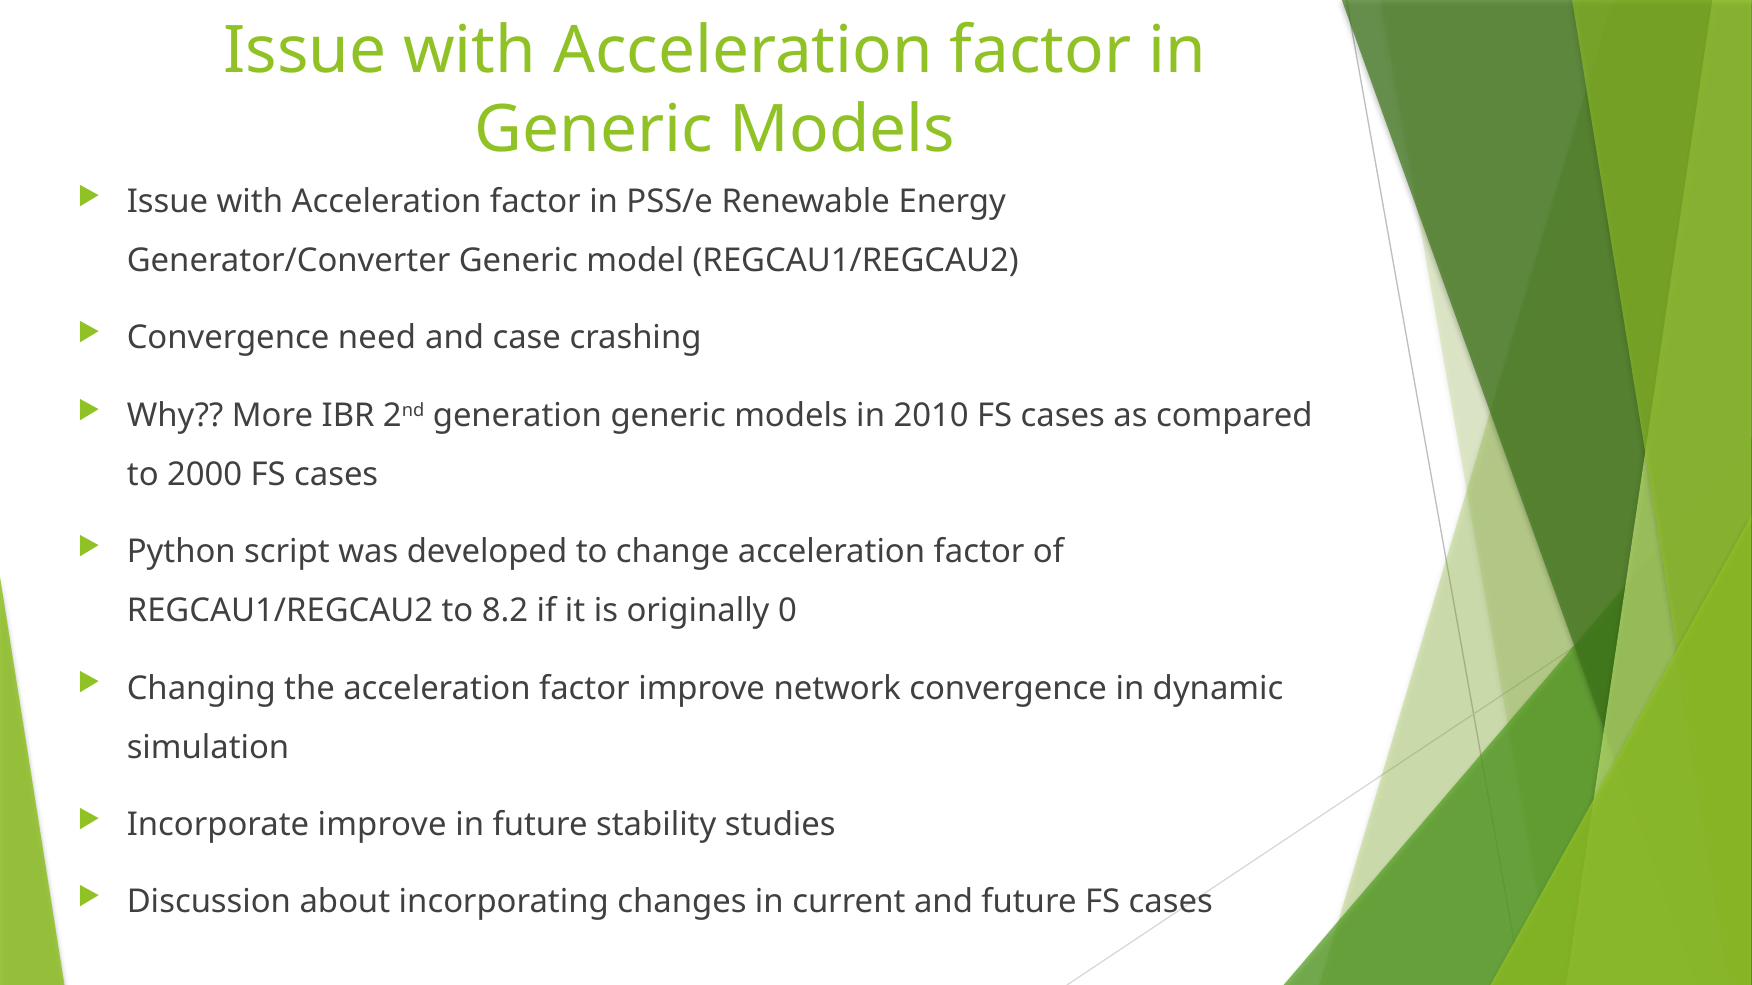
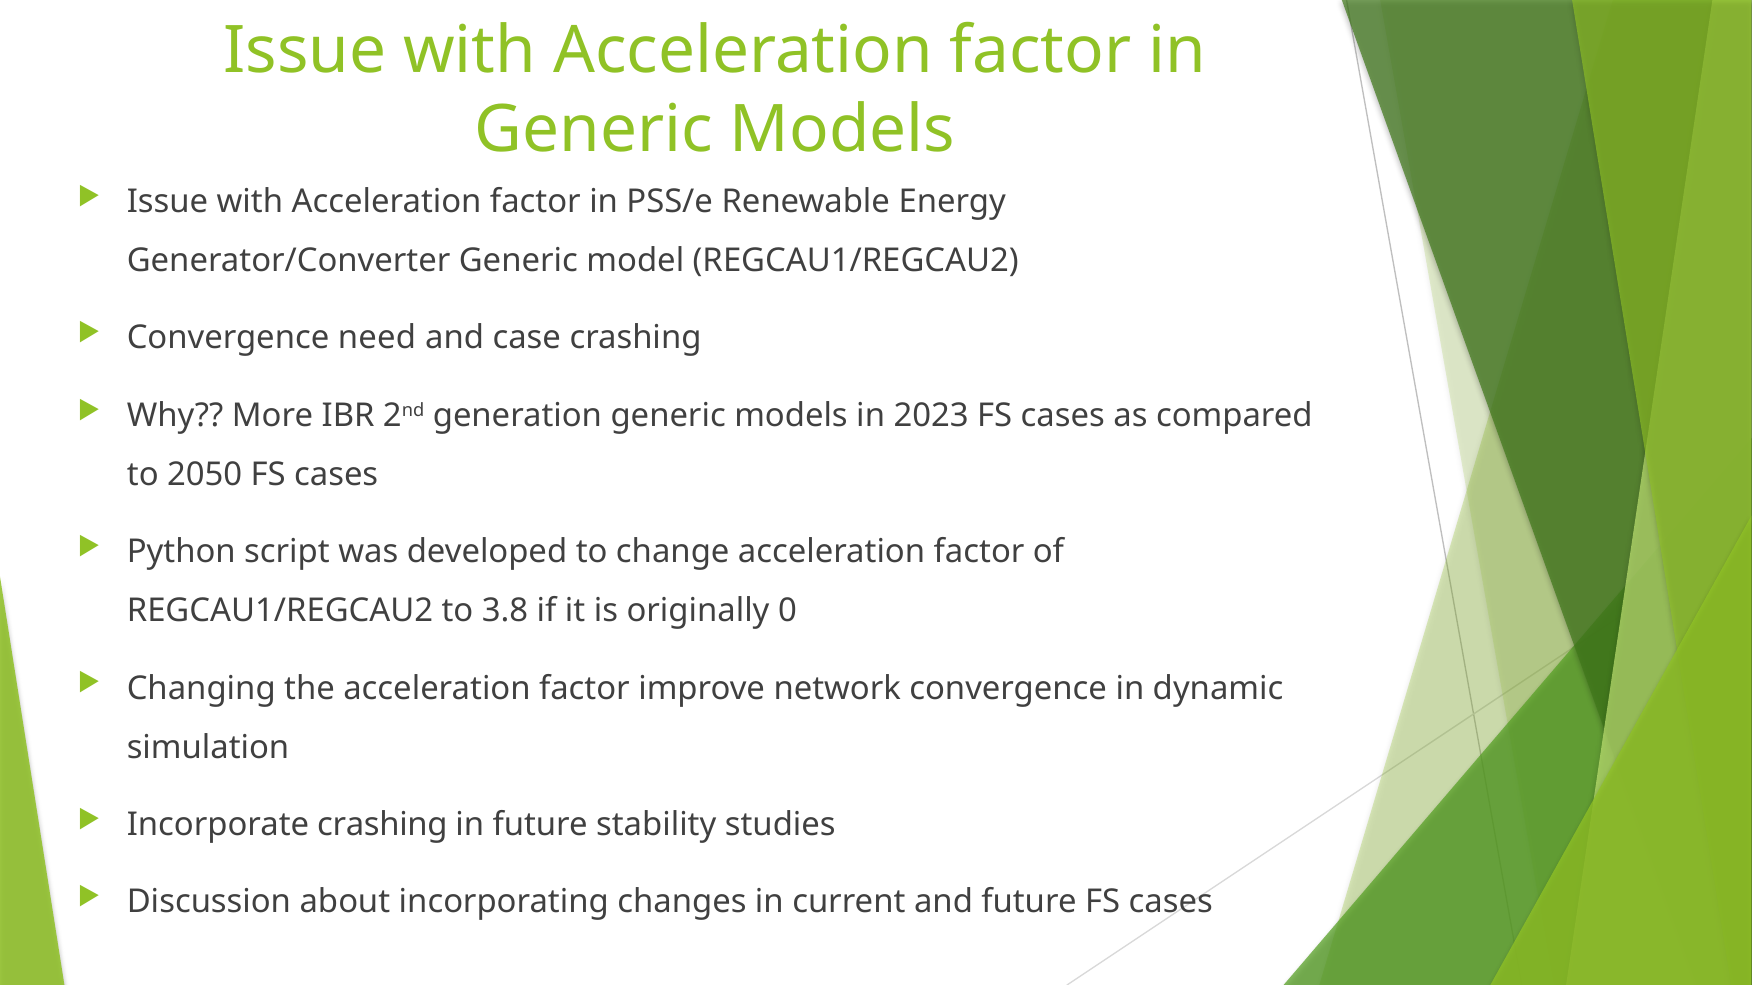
2010: 2010 -> 2023 (931, 415)
2000: 2000 -> 2050 (205, 475)
8.2: 8.2 -> 3.8 (505, 611)
Incorporate improve: improve -> crashing (382, 825)
